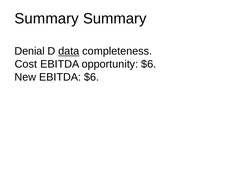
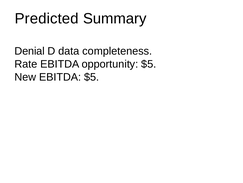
Summary: Summary -> Predicted (47, 18)
data underline: present -> none (69, 51)
Cost: Cost -> Rate (26, 64)
opportunity $6: $6 -> $5 (149, 64)
EBITDA $6: $6 -> $5 (92, 77)
